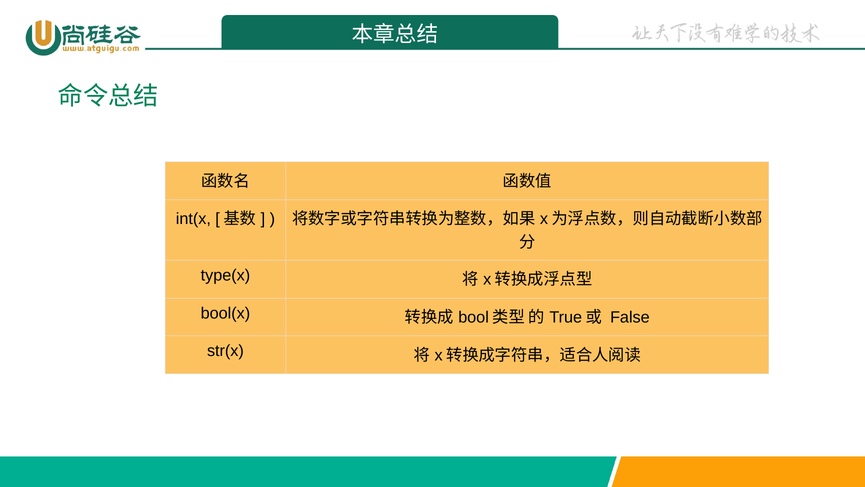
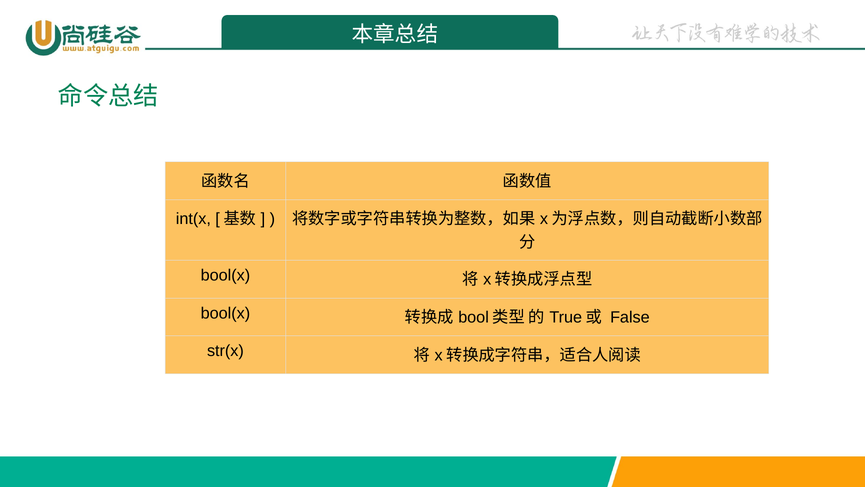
type(x: type(x -> bool(x (225, 275)
